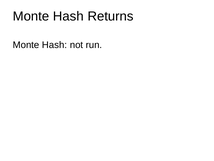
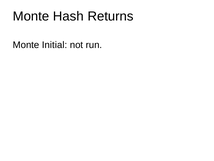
Hash: Hash -> Initial (55, 45)
